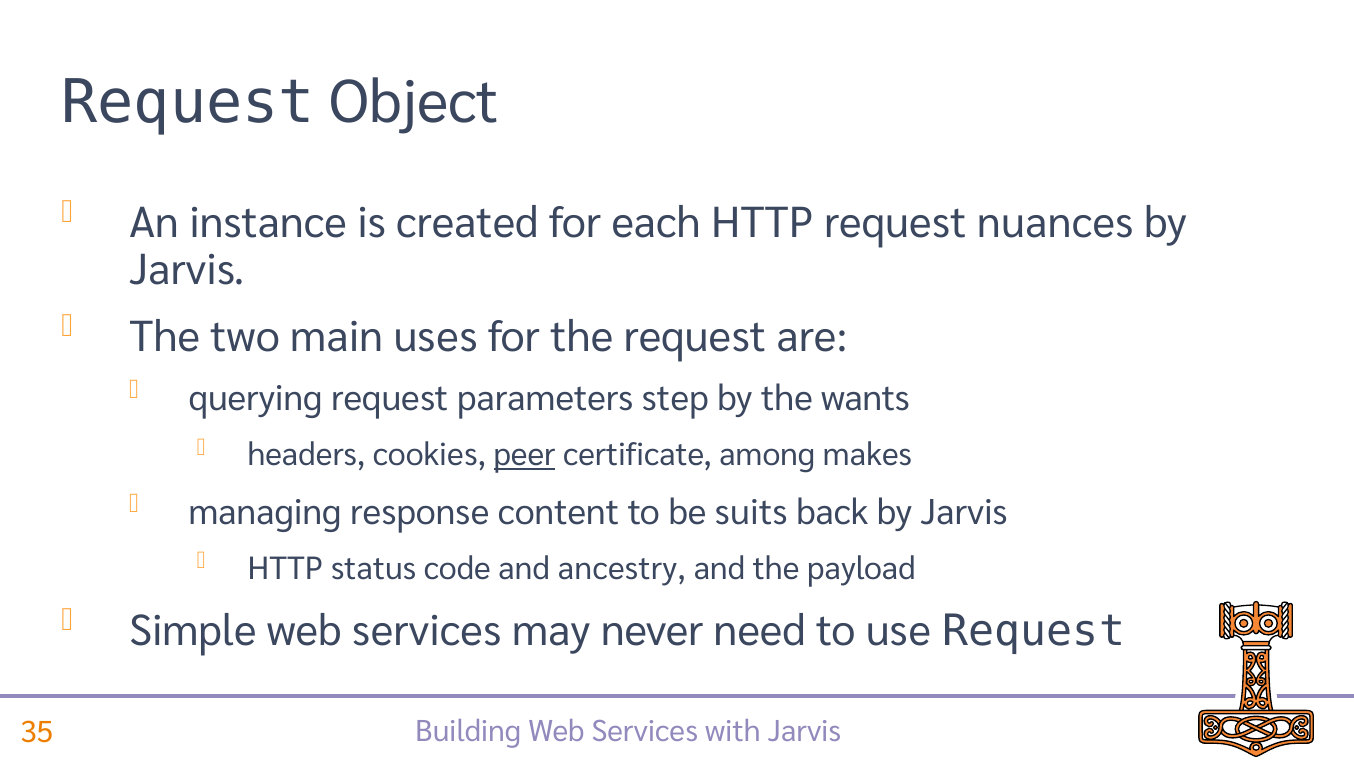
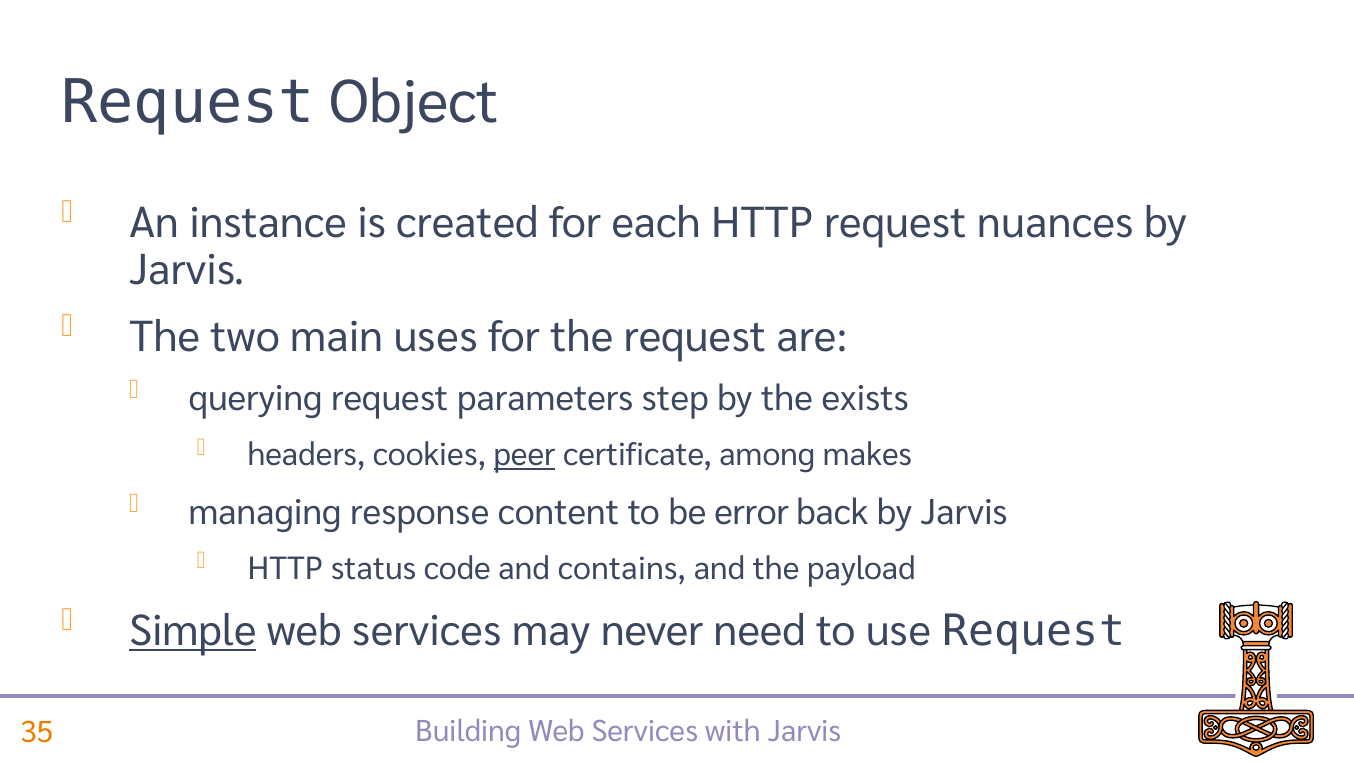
wants: wants -> exists (865, 399)
suits: suits -> error (752, 512)
ancestry: ancestry -> contains (622, 569)
Simple underline: none -> present (193, 631)
